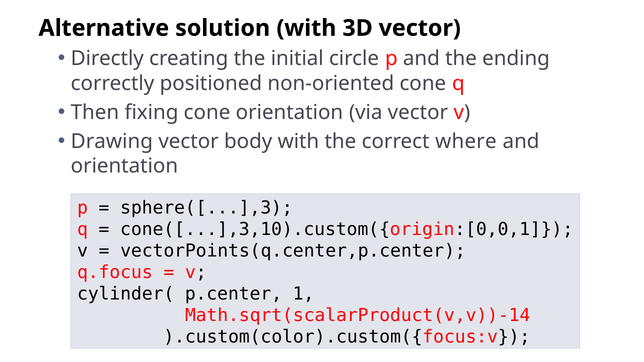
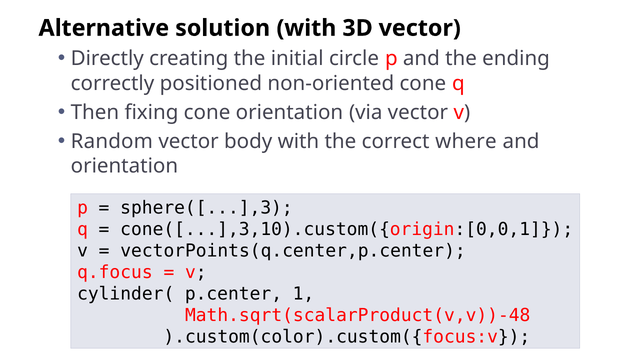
Drawing: Drawing -> Random (112, 142)
Math.sqrt(scalarProduct(v,v))-14: Math.sqrt(scalarProduct(v,v))-14 -> Math.sqrt(scalarProduct(v,v))-48 (358, 315)
